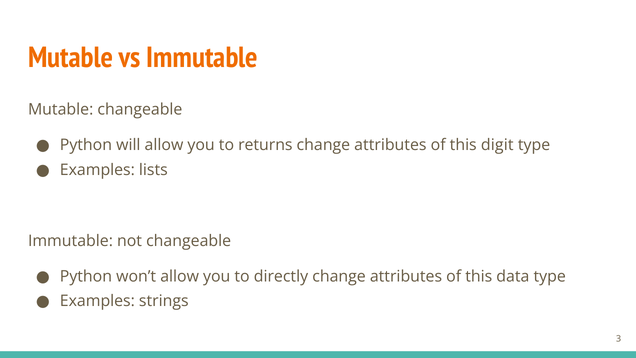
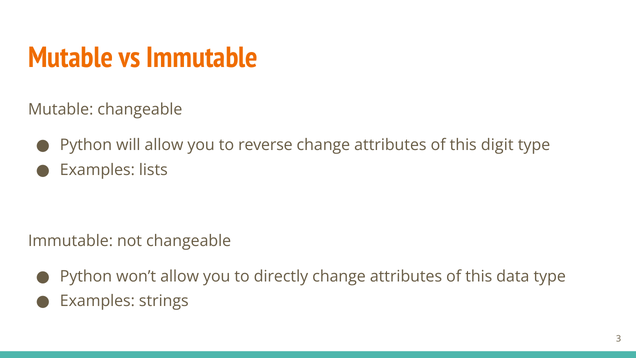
returns: returns -> reverse (265, 145)
